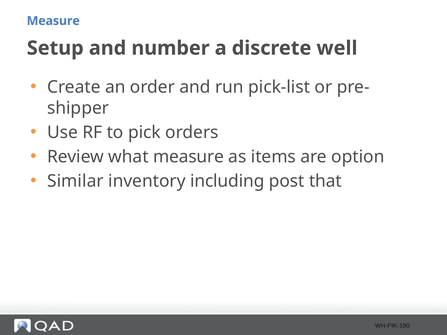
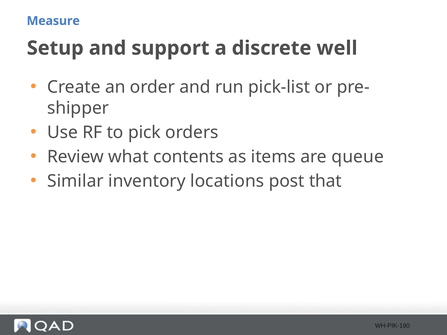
number: number -> support (170, 48)
what measure: measure -> contents (189, 157)
option: option -> queue (358, 157)
including: including -> locations (227, 181)
